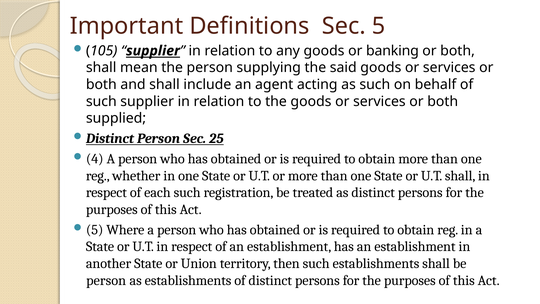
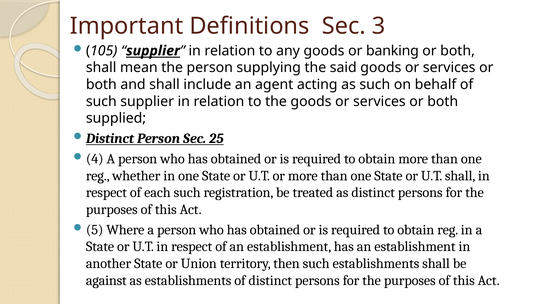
5: 5 -> 3 (379, 26)
person: person -> against (106, 280)
